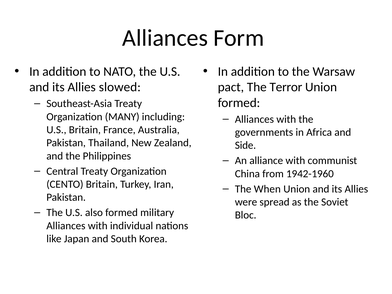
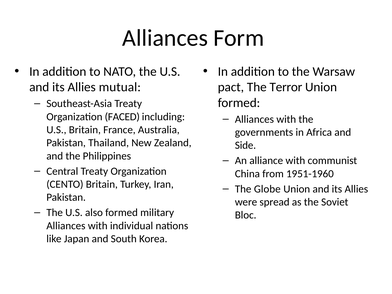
slowed: slowed -> mutual (120, 87)
MANY: MANY -> FACED (122, 117)
1942-1960: 1942-1960 -> 1951-1960 (310, 174)
When: When -> Globe (267, 189)
